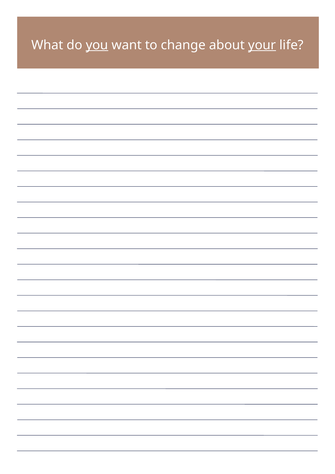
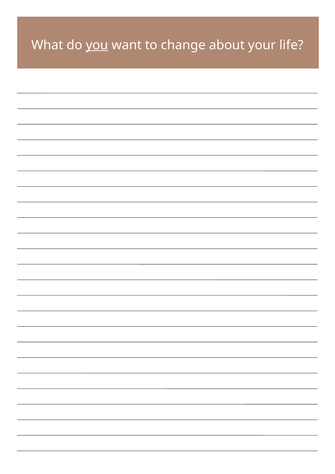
your underline: present -> none (262, 45)
